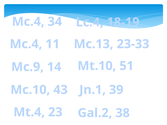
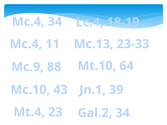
14: 14 -> 88 (54, 67)
51: 51 -> 64 (127, 66)
Gal.2 38: 38 -> 34 (123, 113)
